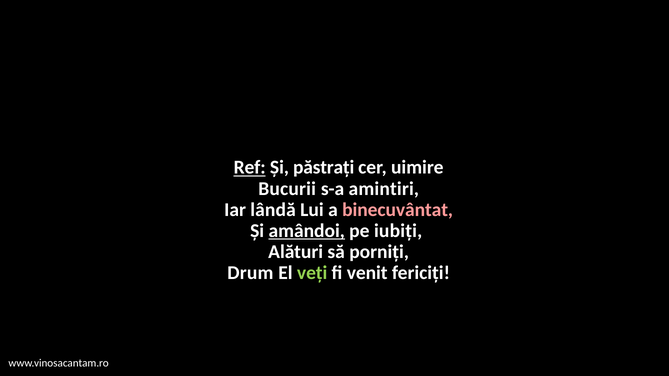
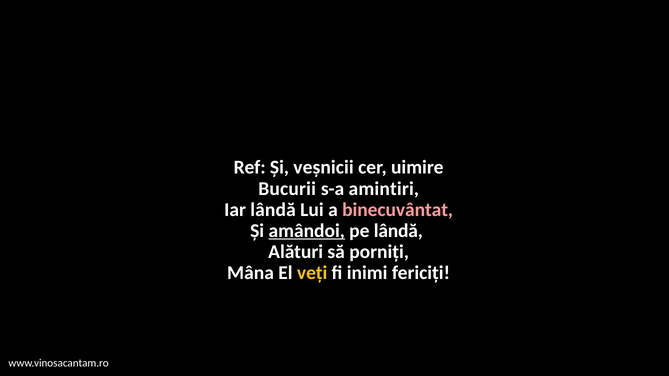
Ref underline: present -> none (250, 168)
păstrați: păstrați -> veșnicii (324, 168)
pe iubiți: iubiți -> lândă (398, 231)
Drum: Drum -> Mâna (251, 273)
veți colour: light green -> yellow (312, 273)
venit: venit -> inimi (367, 273)
